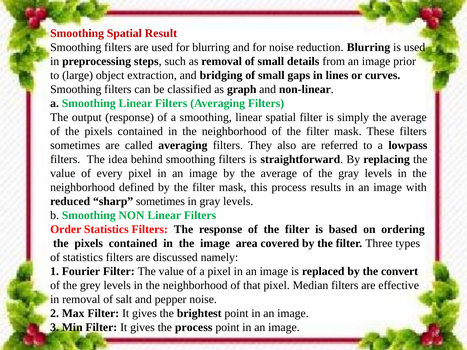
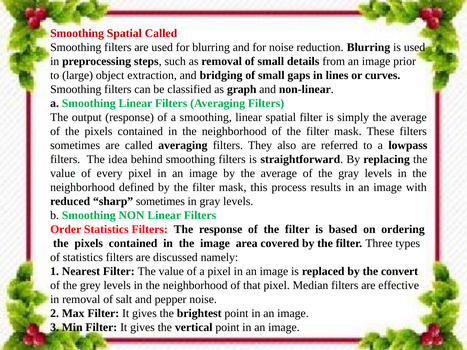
Spatial Result: Result -> Called (161, 33)
Fourier: Fourier -> Nearest (81, 272)
the process: process -> vertical (194, 328)
